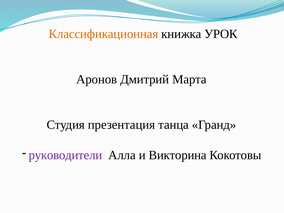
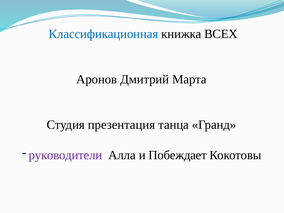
Классификационная colour: orange -> blue (103, 34)
УРОК: УРОК -> ВСЕХ (221, 34)
Викторина: Викторина -> Побеждает (178, 155)
